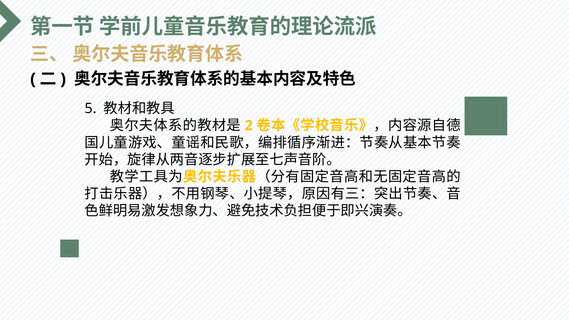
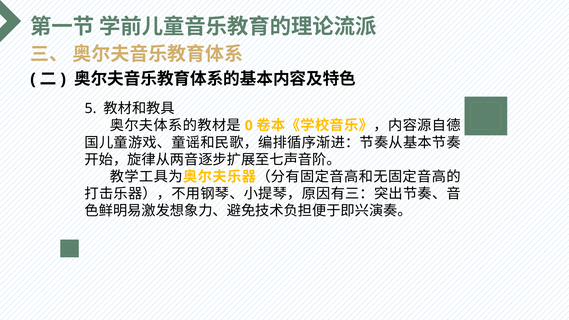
2: 2 -> 0 (249, 126)
